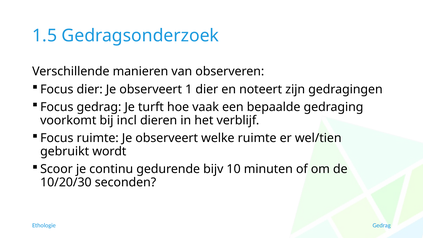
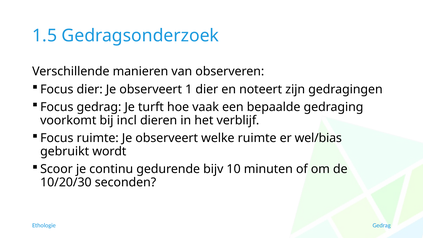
wel/tien: wel/tien -> wel/bias (318, 138)
